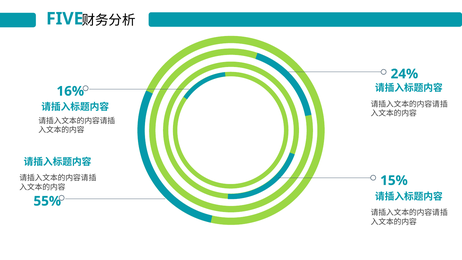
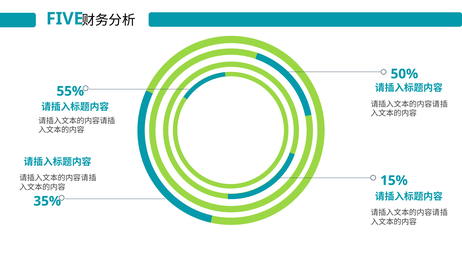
24%: 24% -> 50% (404, 74)
16%: 16% -> 55% (70, 91)
55%: 55% -> 35% (47, 201)
